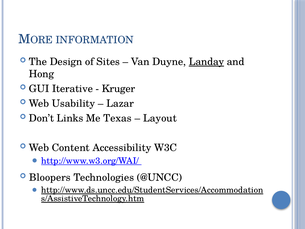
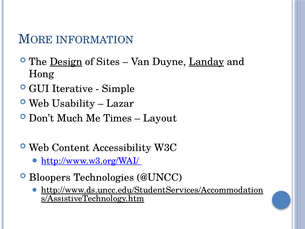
Design underline: none -> present (66, 62)
Kruger: Kruger -> Simple (118, 89)
Links: Links -> Much (70, 118)
Texas: Texas -> Times (118, 118)
